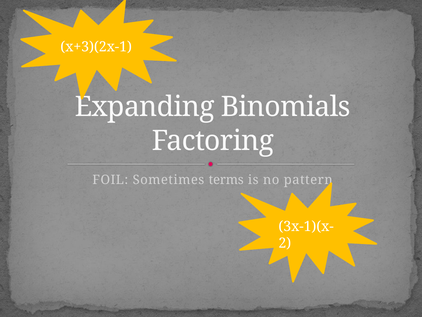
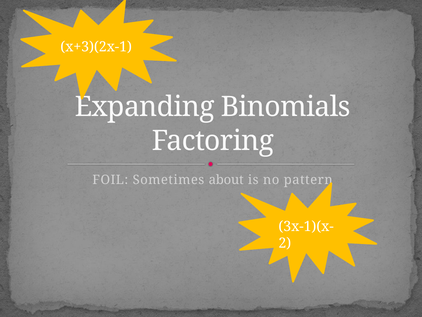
terms: terms -> about (226, 180)
